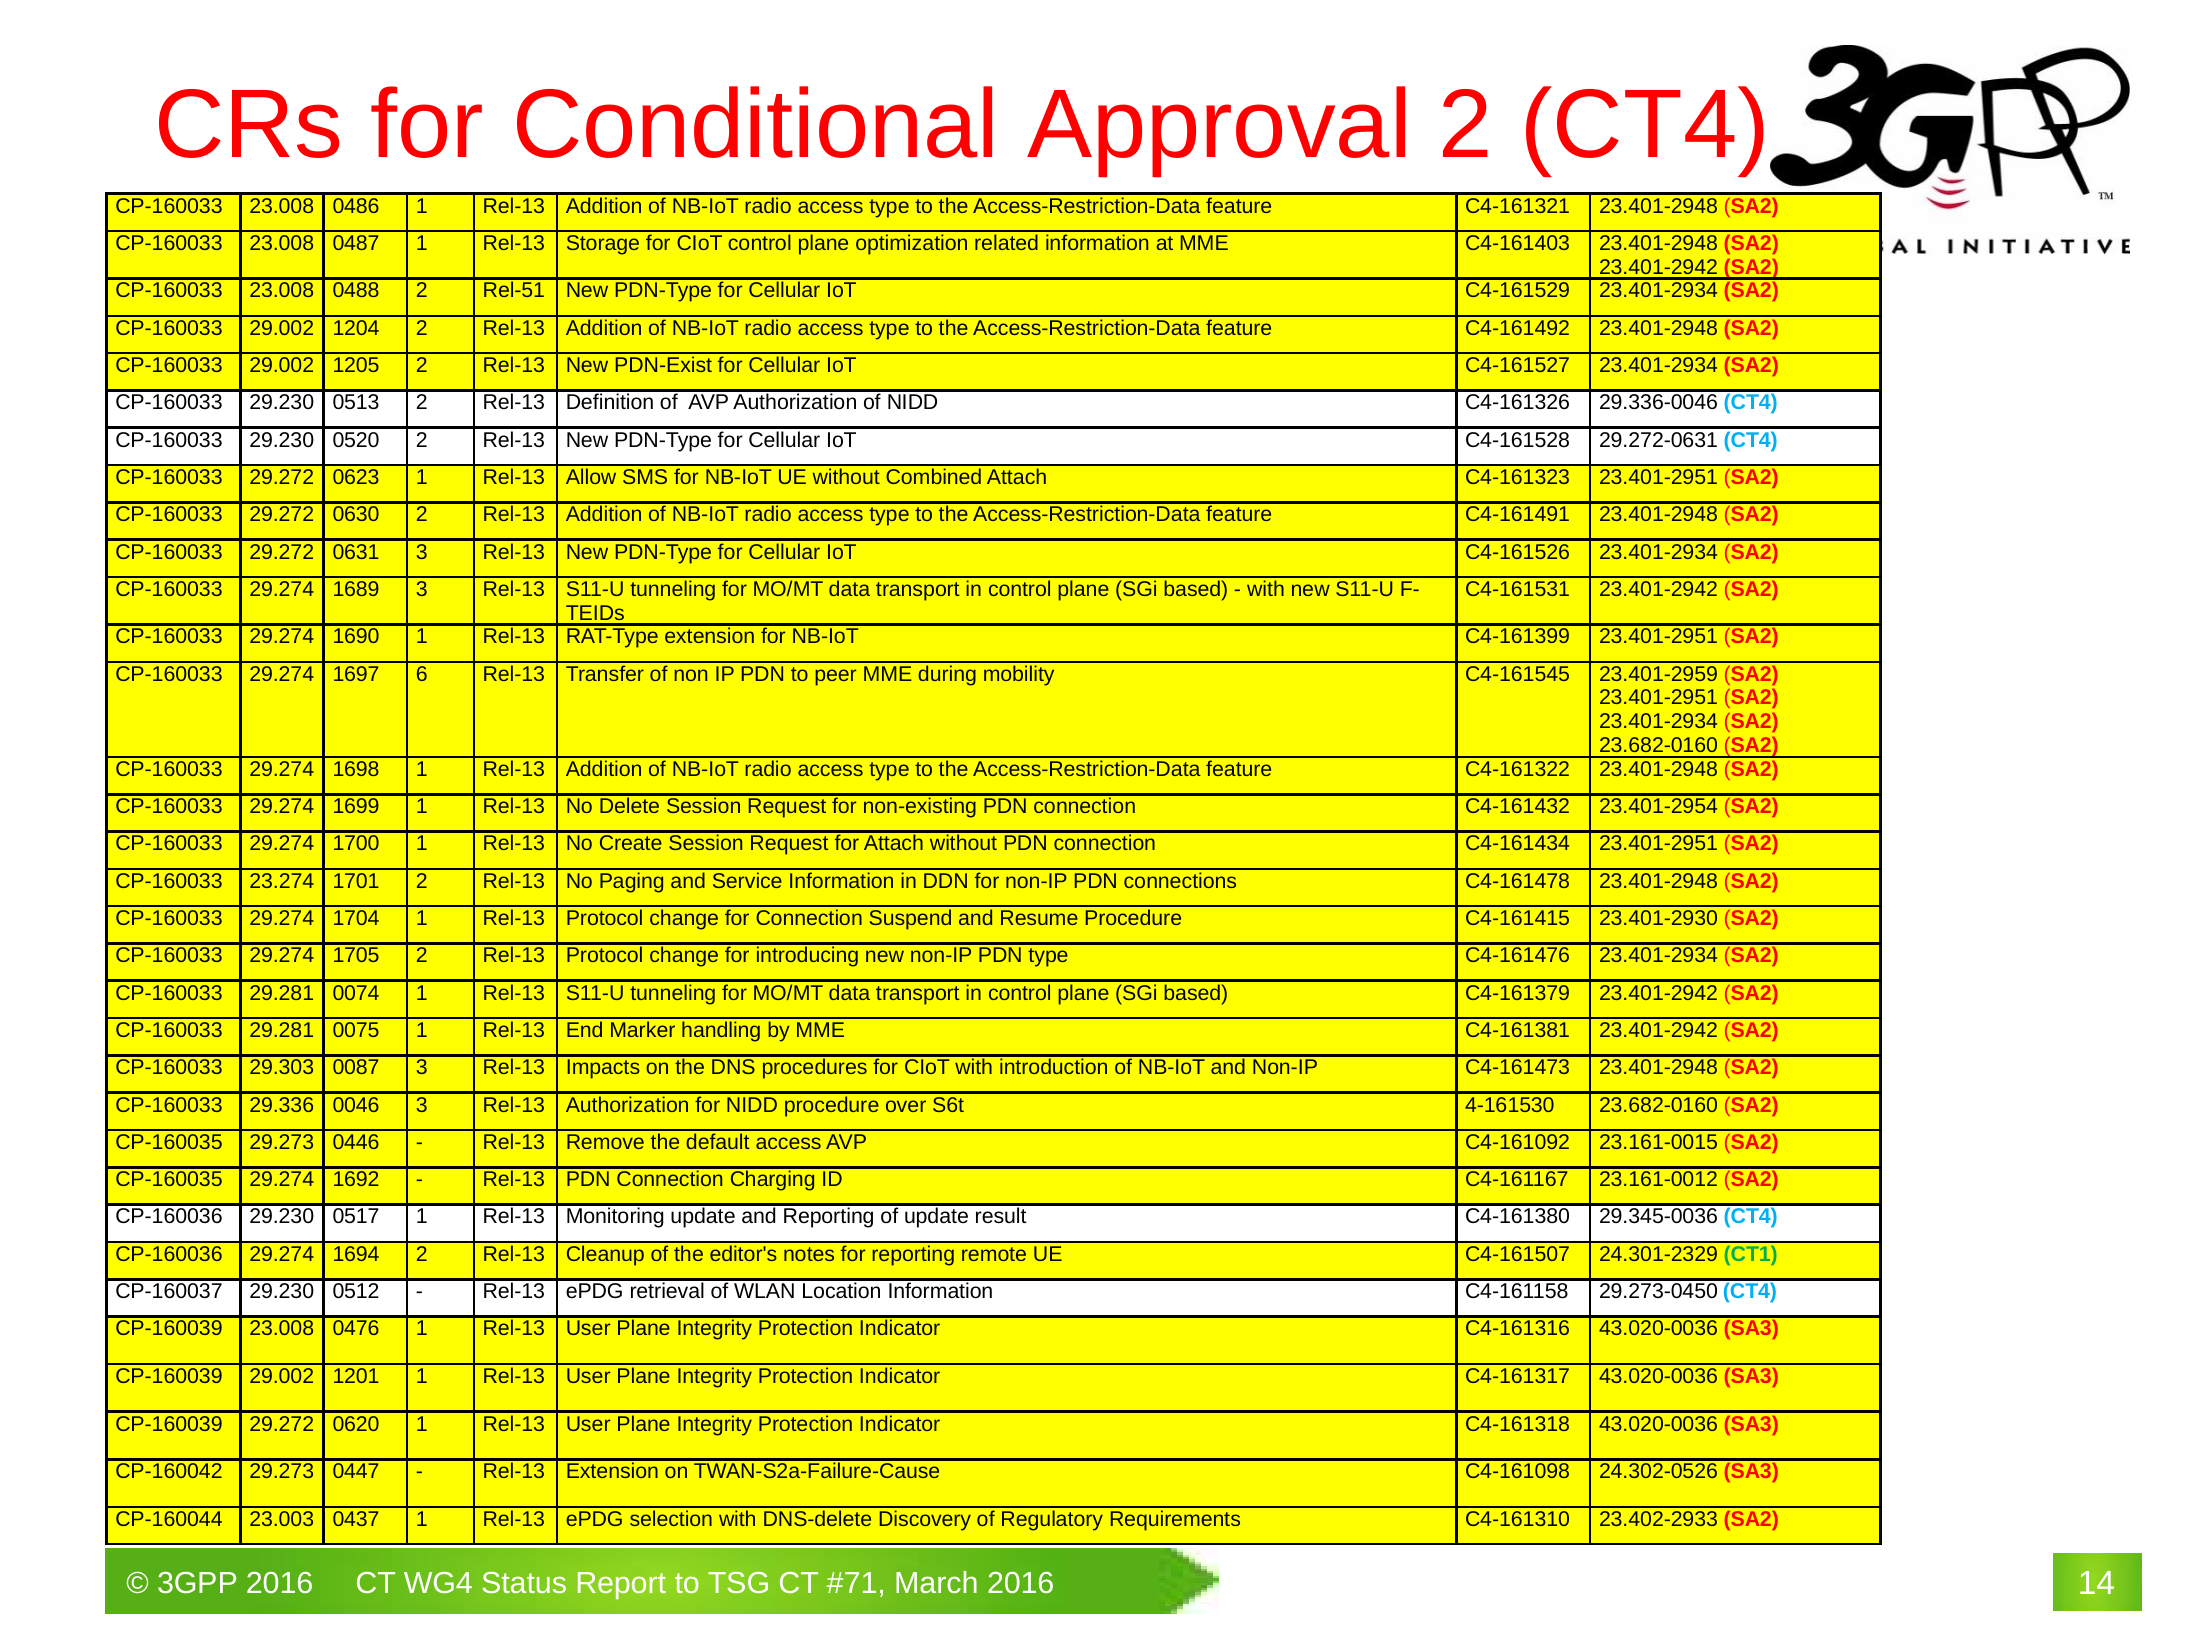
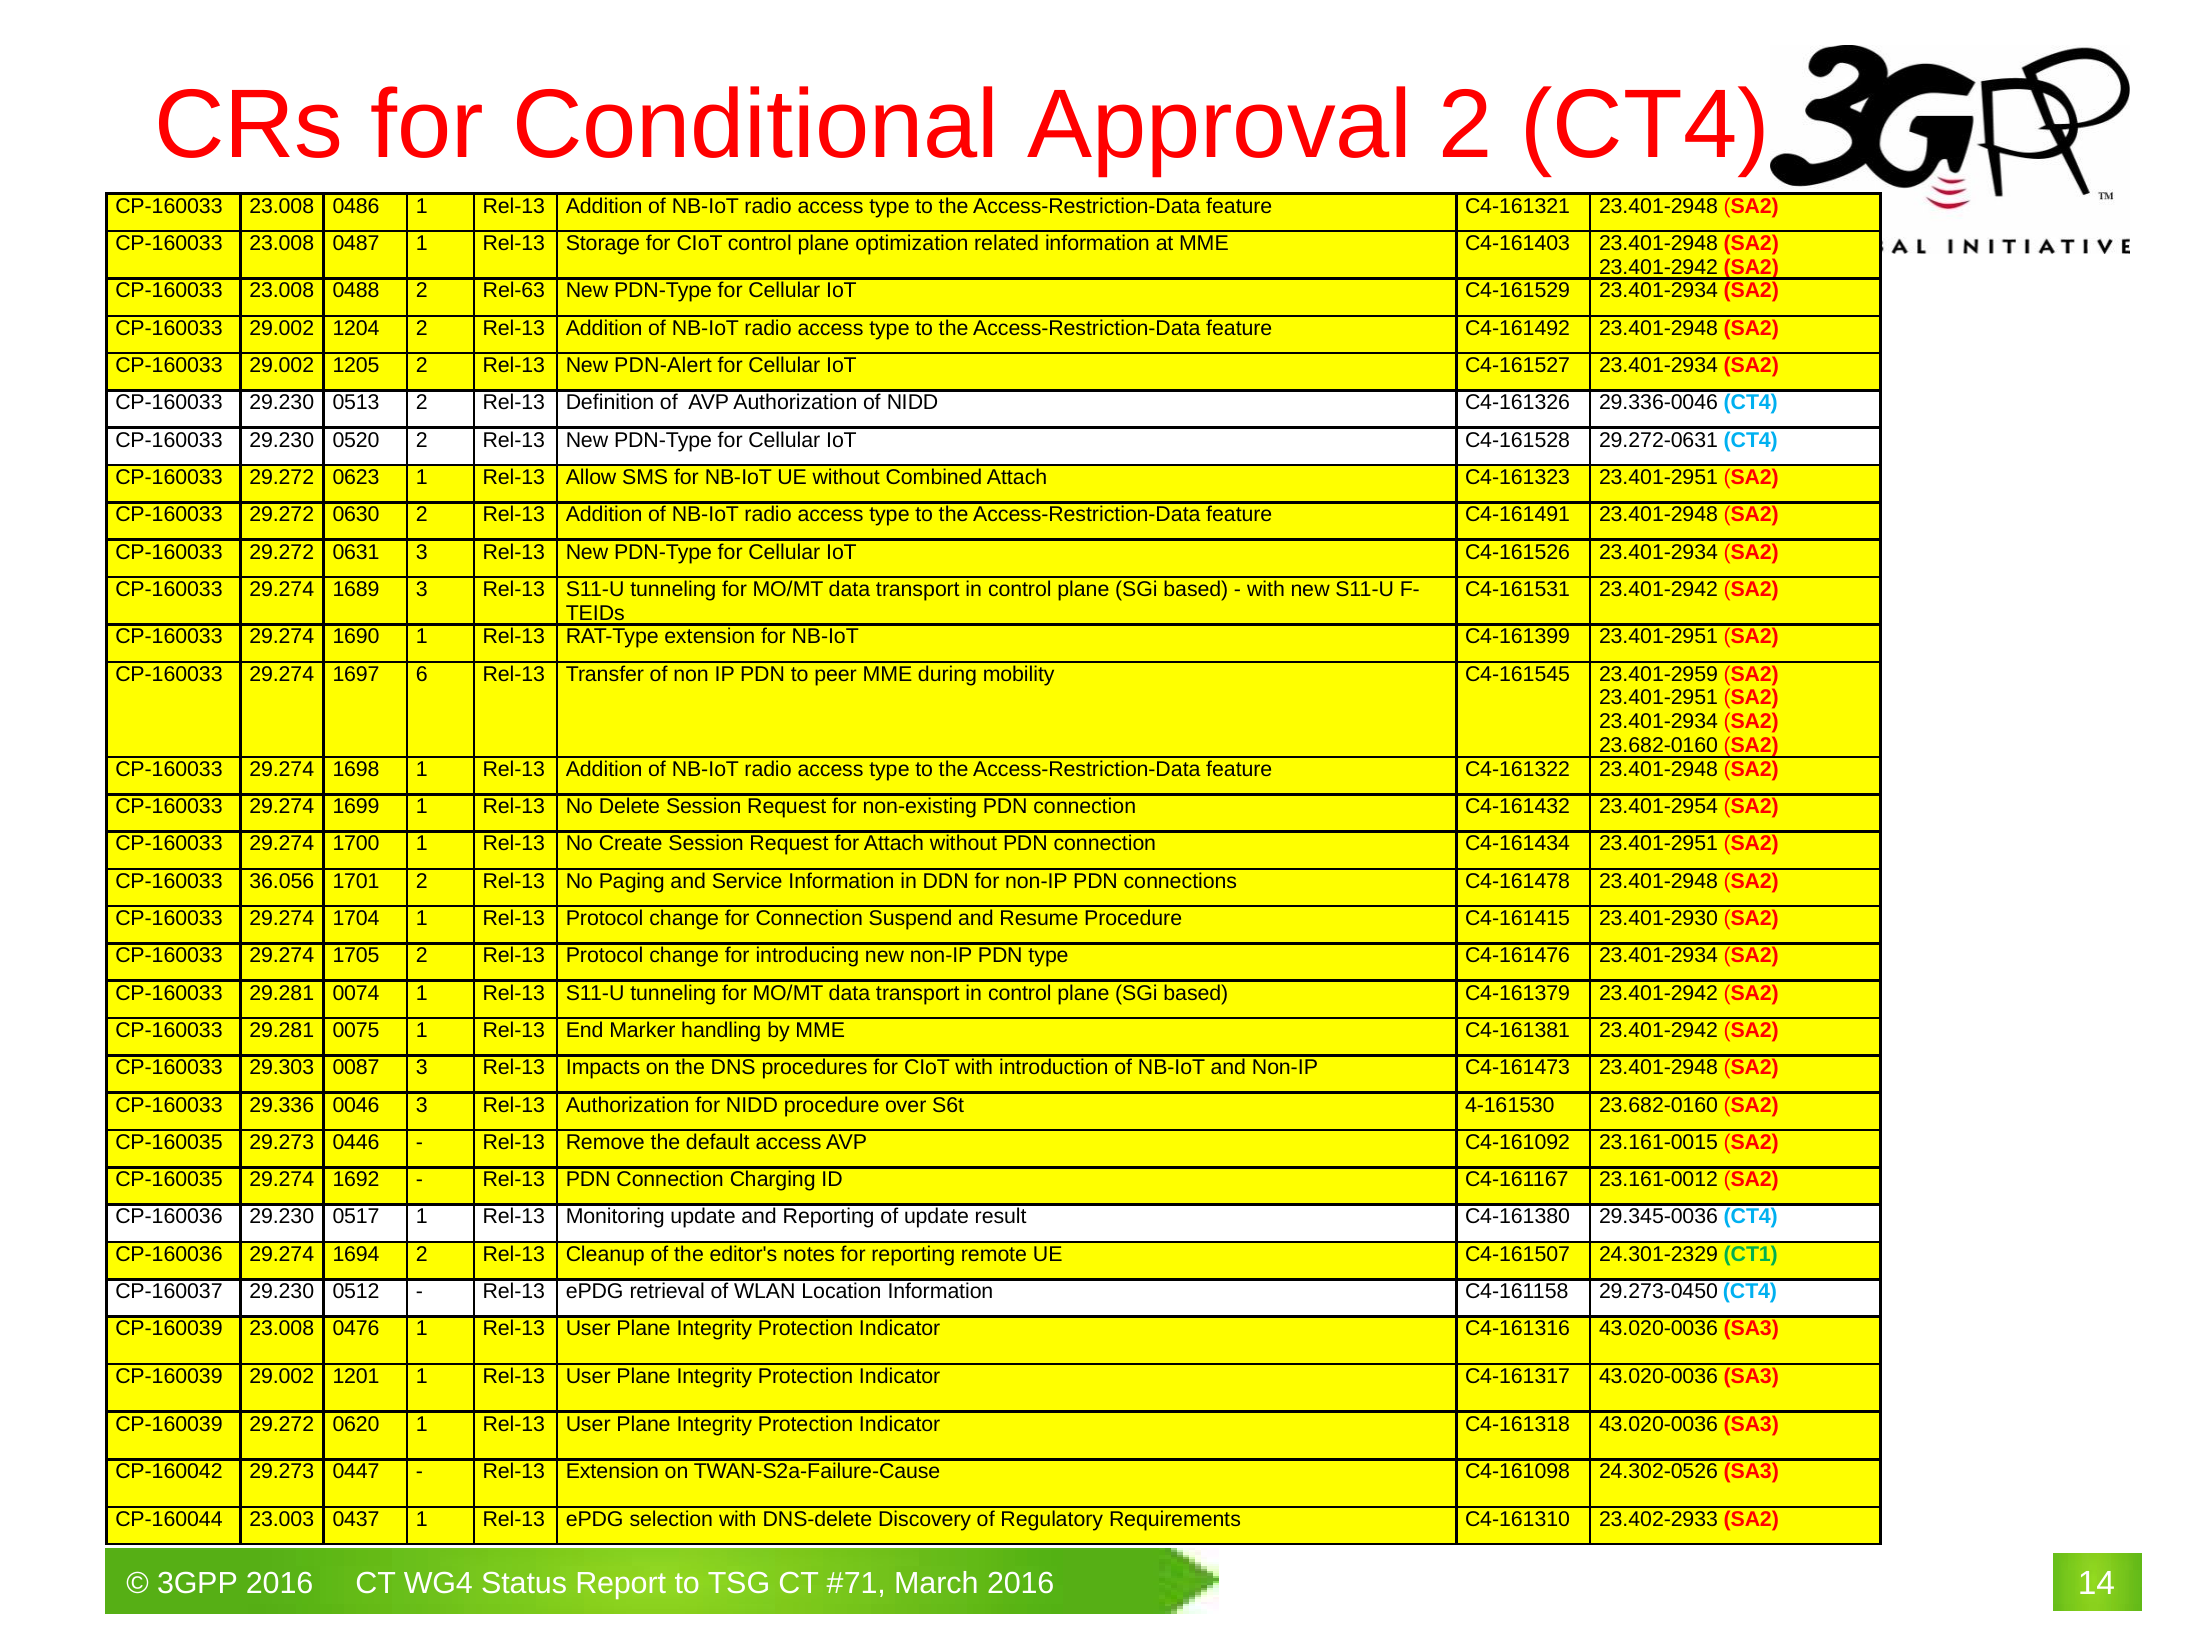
Rel-51: Rel-51 -> Rel-63 (514, 291)
PDN-Exist: PDN-Exist -> PDN-Alert (663, 365)
23.274: 23.274 -> 36.056 (282, 881)
